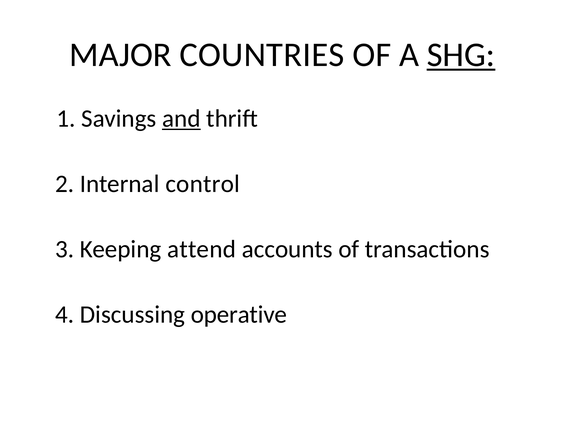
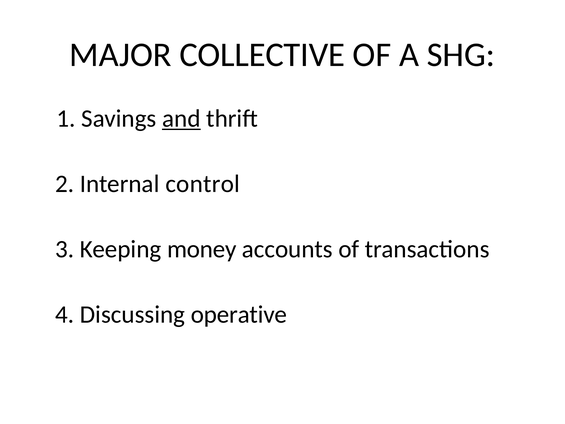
COUNTRIES: COUNTRIES -> COLLECTIVE (262, 55)
SHG underline: present -> none (461, 55)
attend: attend -> money (202, 249)
